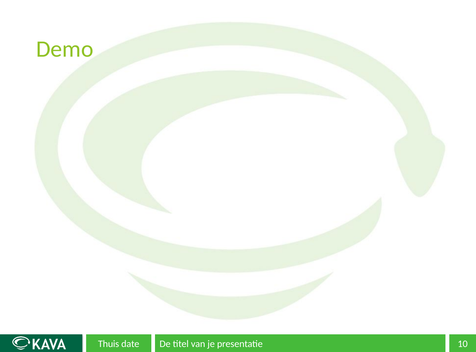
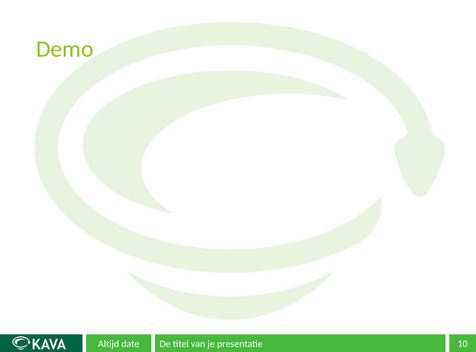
Thuis: Thuis -> Altijd (109, 344)
